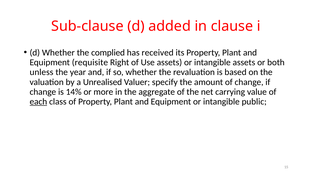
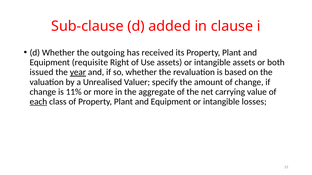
complied: complied -> outgoing (108, 53)
unless: unless -> issued (41, 72)
year underline: none -> present (78, 72)
14%: 14% -> 11% (74, 92)
public: public -> losses (254, 102)
